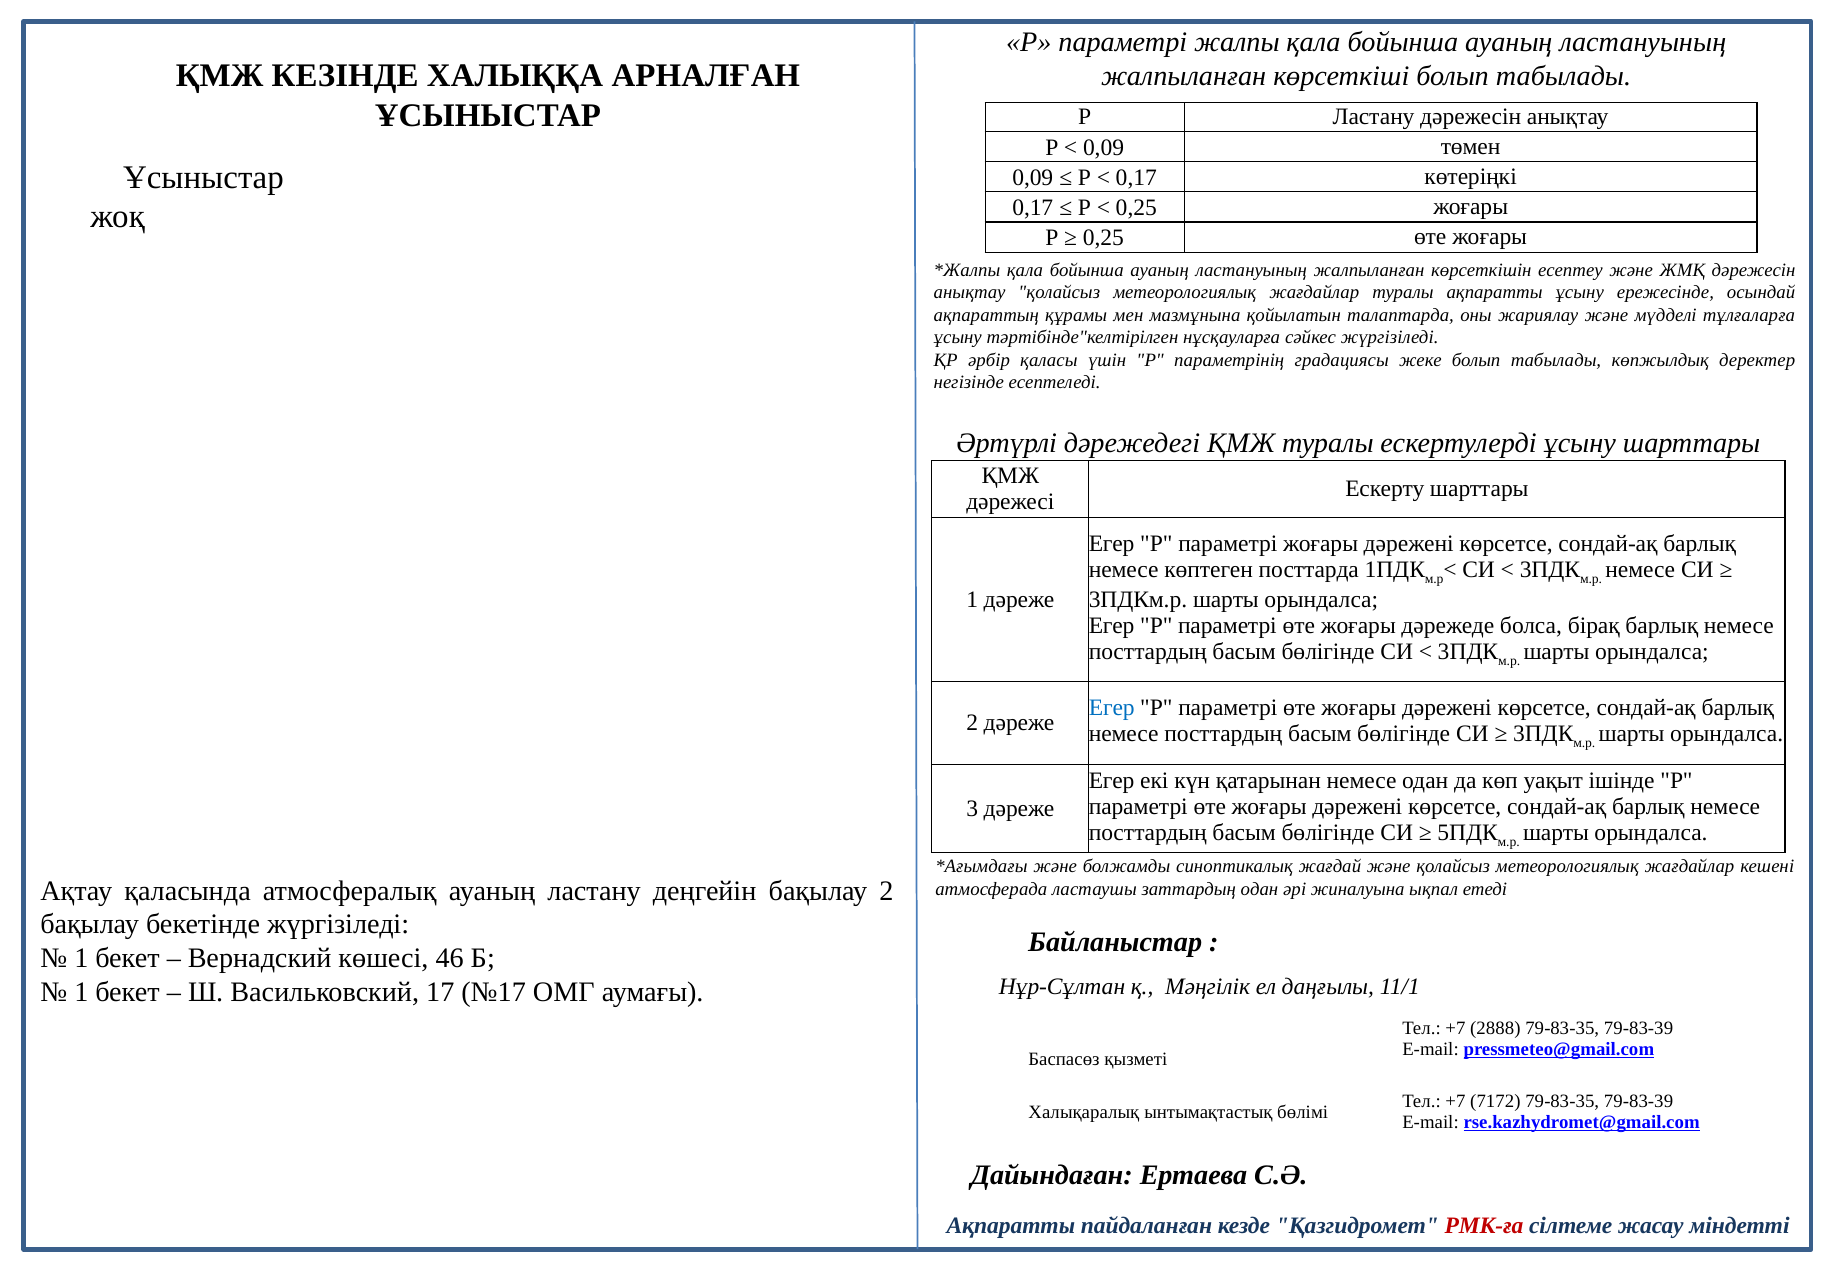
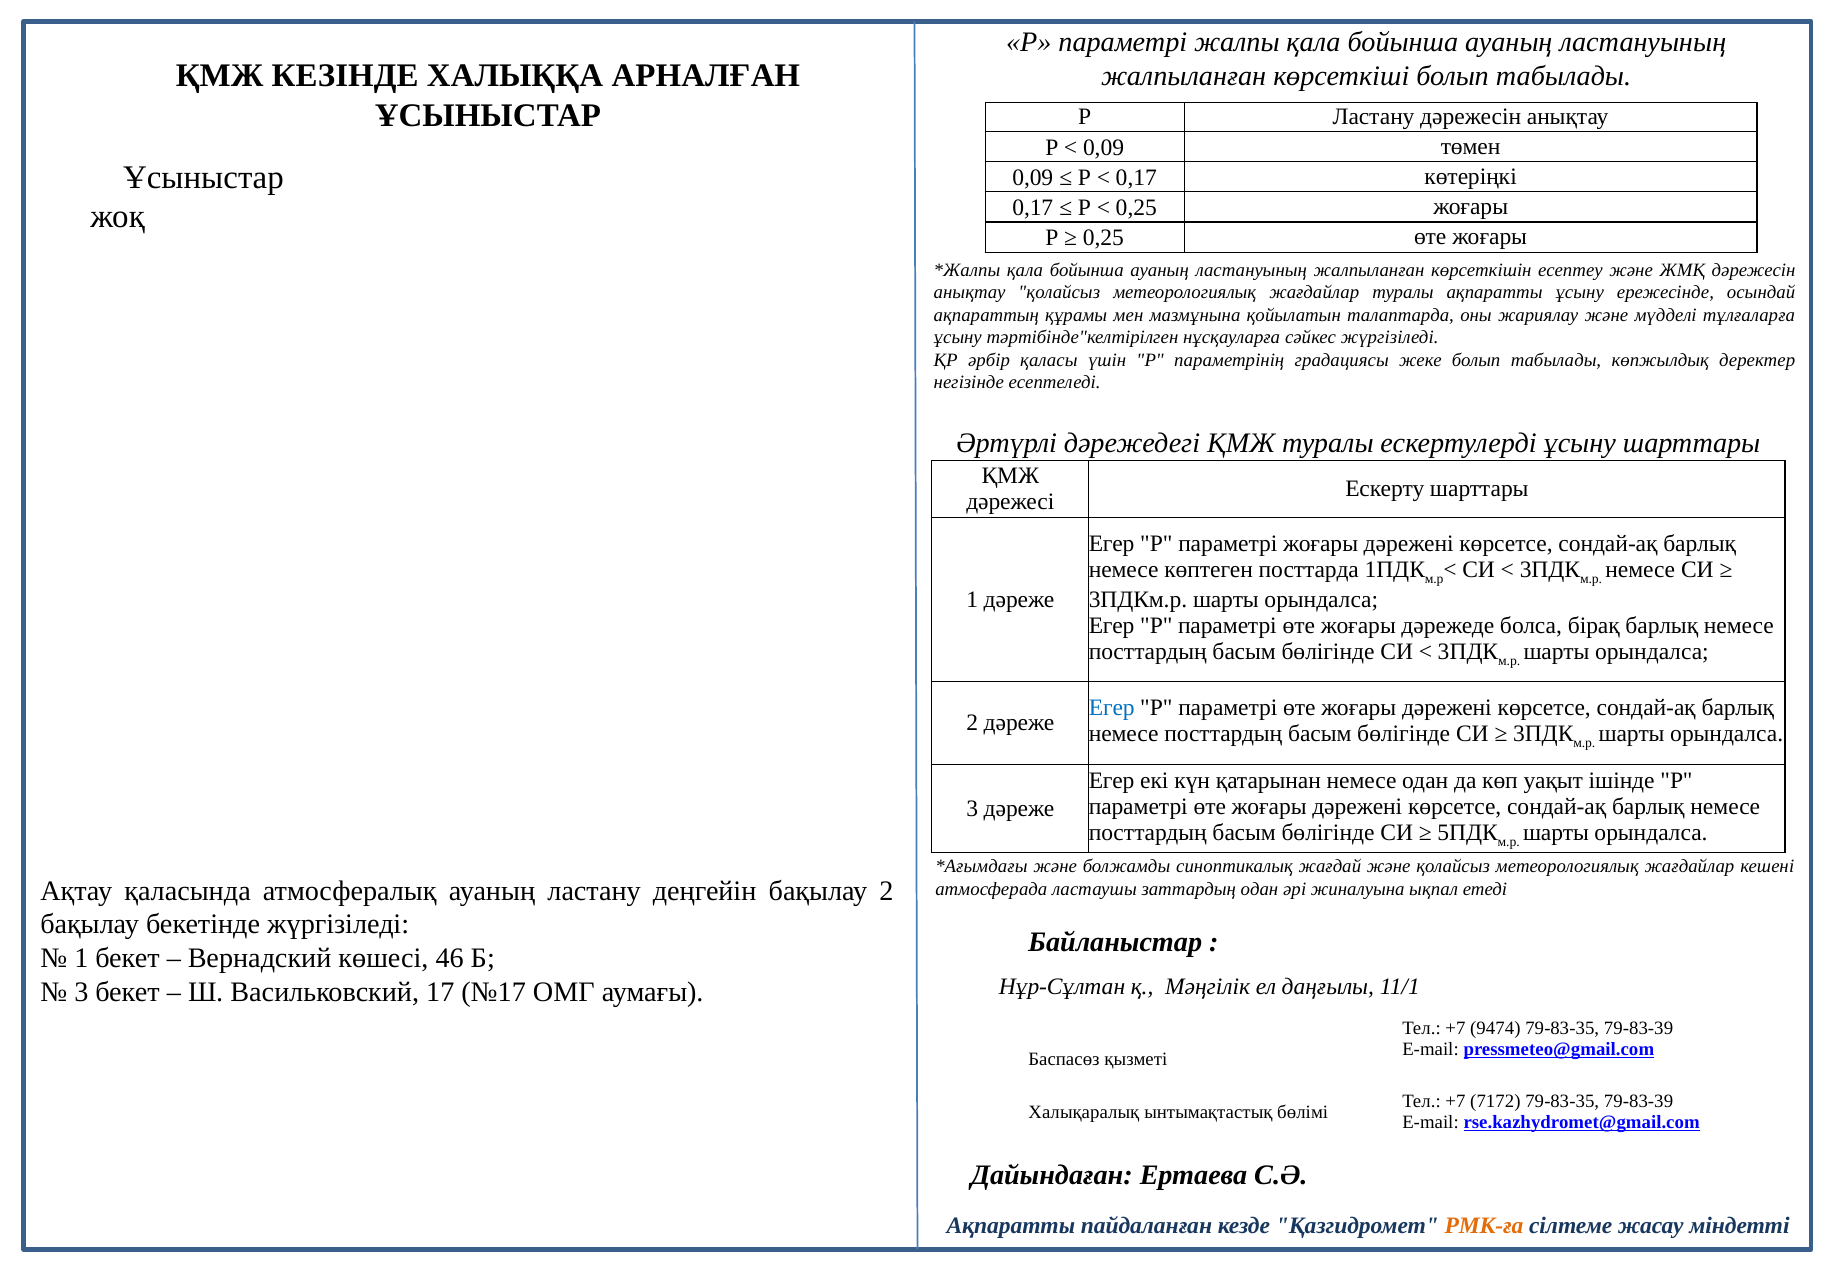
1: 1 -> 3 (81, 992)
2888: 2888 -> 9474 (1495, 1028)
РМК-ға colour: red -> orange (1484, 1226)
